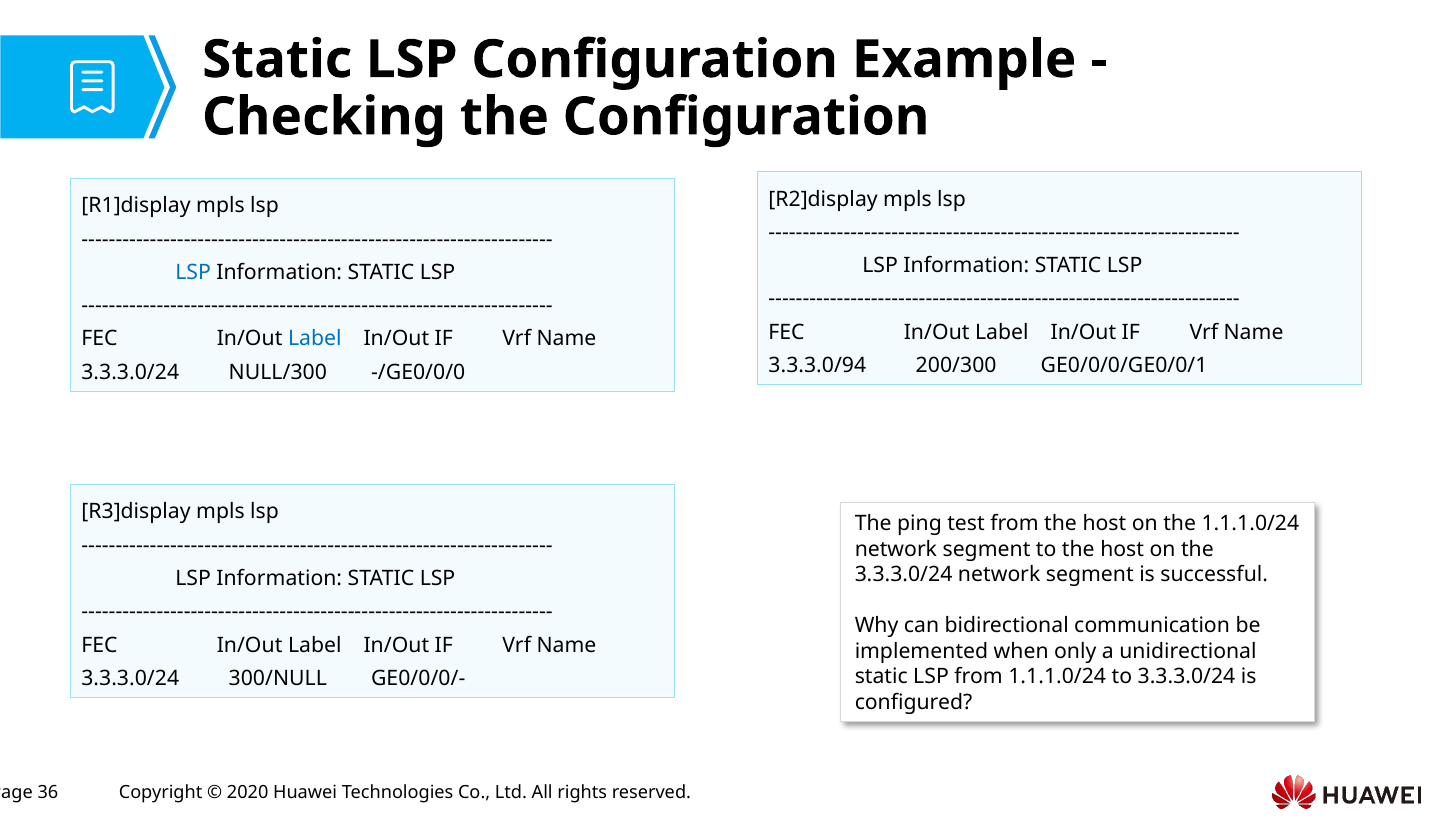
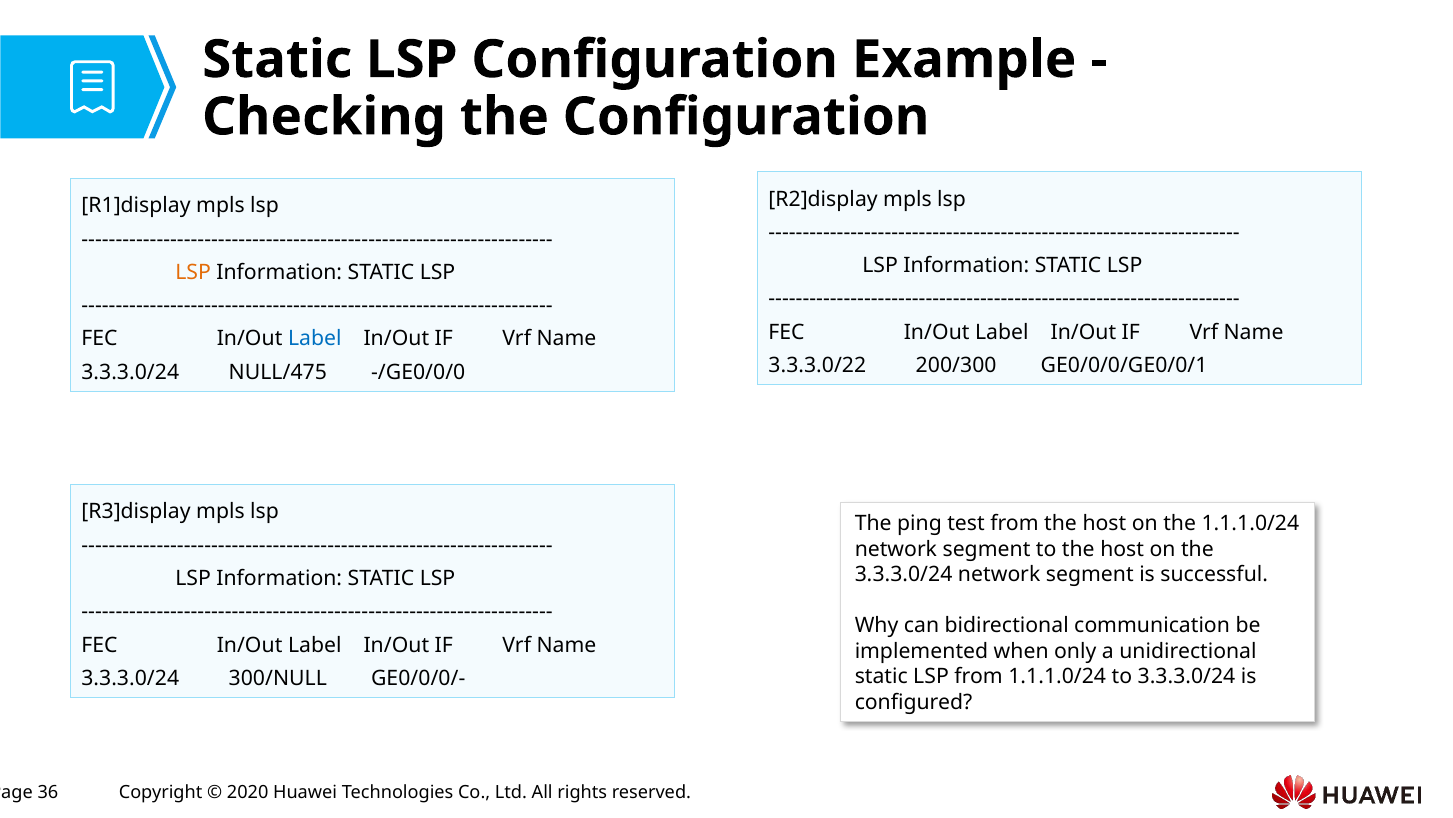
LSP colour: blue -> orange (193, 272)
3.3.3.0/94: 3.3.3.0/94 -> 3.3.3.0/22 (817, 365)
NULL/300: NULL/300 -> NULL/475 (278, 372)
